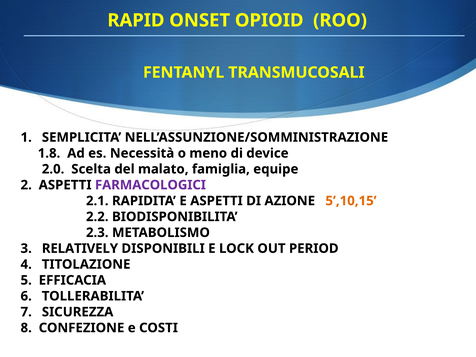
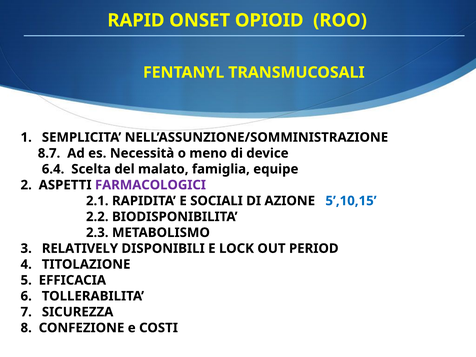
1.8: 1.8 -> 8.7 (49, 153)
2.0: 2.0 -> 6.4 (53, 169)
E ASPETTI: ASPETTI -> SOCIALI (217, 201)
5’,10,15 colour: orange -> blue (351, 201)
